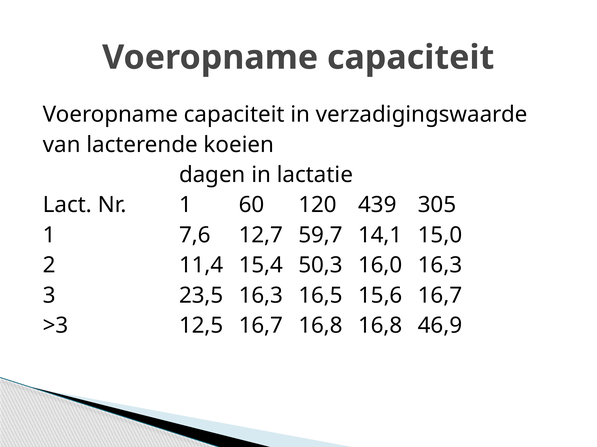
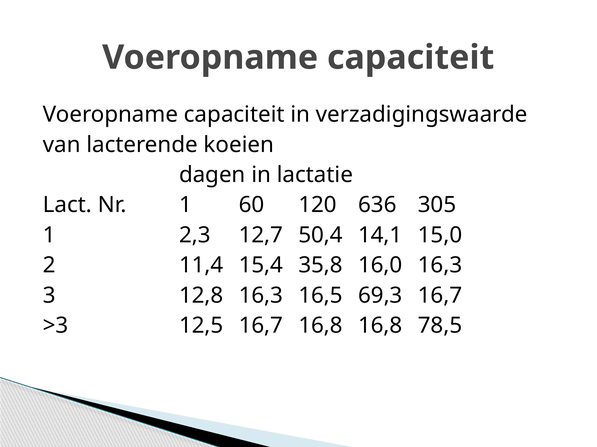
439: 439 -> 636 (377, 205)
7,6: 7,6 -> 2,3 (195, 235)
59,7: 59,7 -> 50,4 (321, 235)
50,3: 50,3 -> 35,8 (321, 266)
23,5: 23,5 -> 12,8 (201, 296)
15,6: 15,6 -> 69,3 (380, 296)
46,9: 46,9 -> 78,5 (440, 326)
